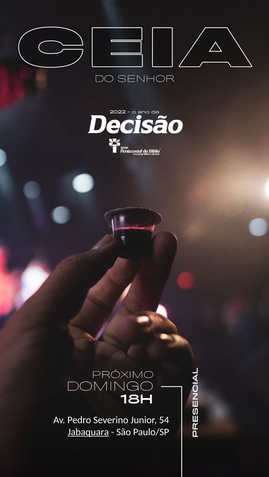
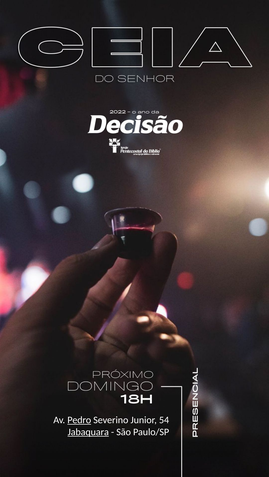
Pedro underline: none -> present (79, 419)
